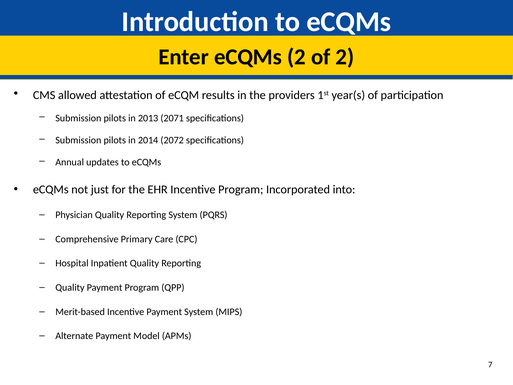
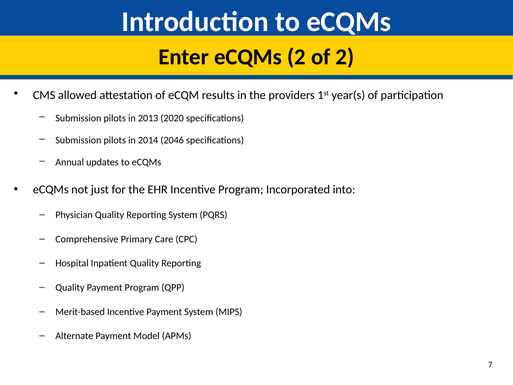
2071: 2071 -> 2020 (172, 118)
2072: 2072 -> 2046 (172, 140)
